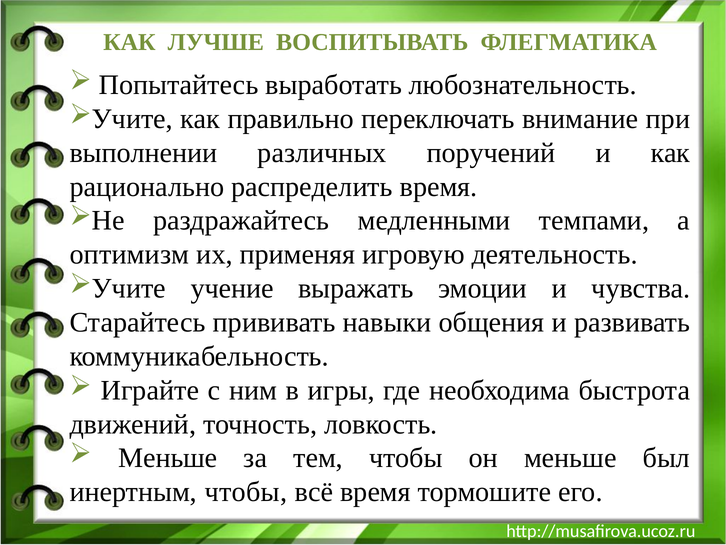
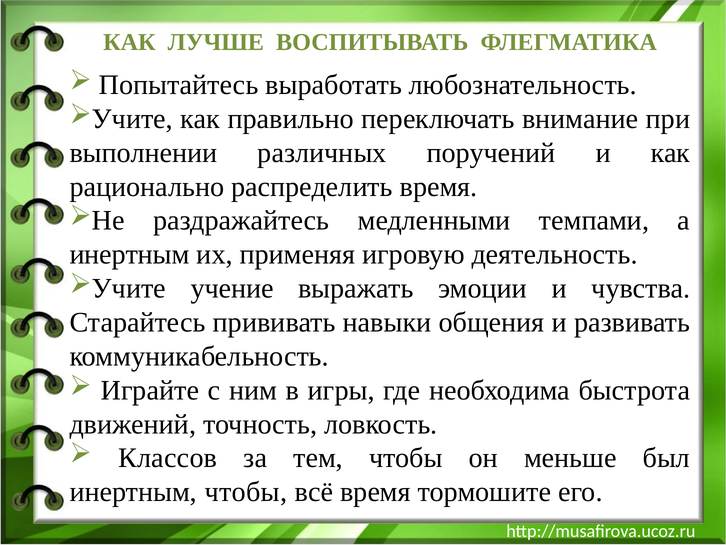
оптимизм: оптимизм -> инертным (130, 254)
Меньше: Меньше -> Классов (168, 458)
